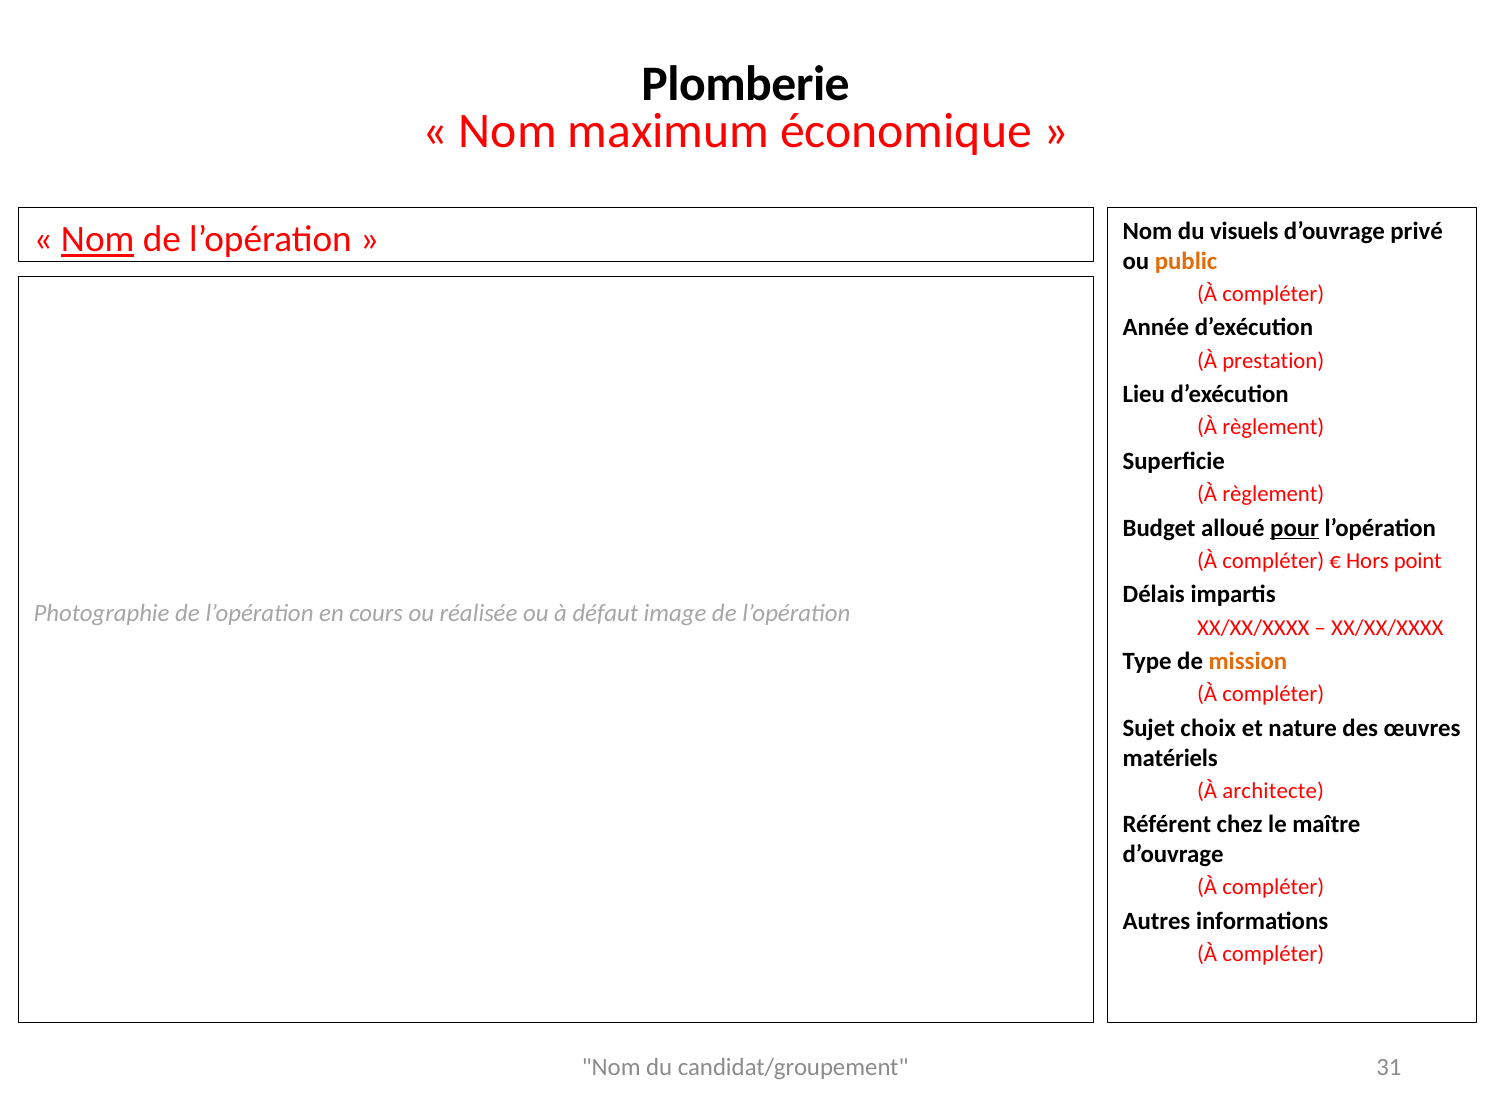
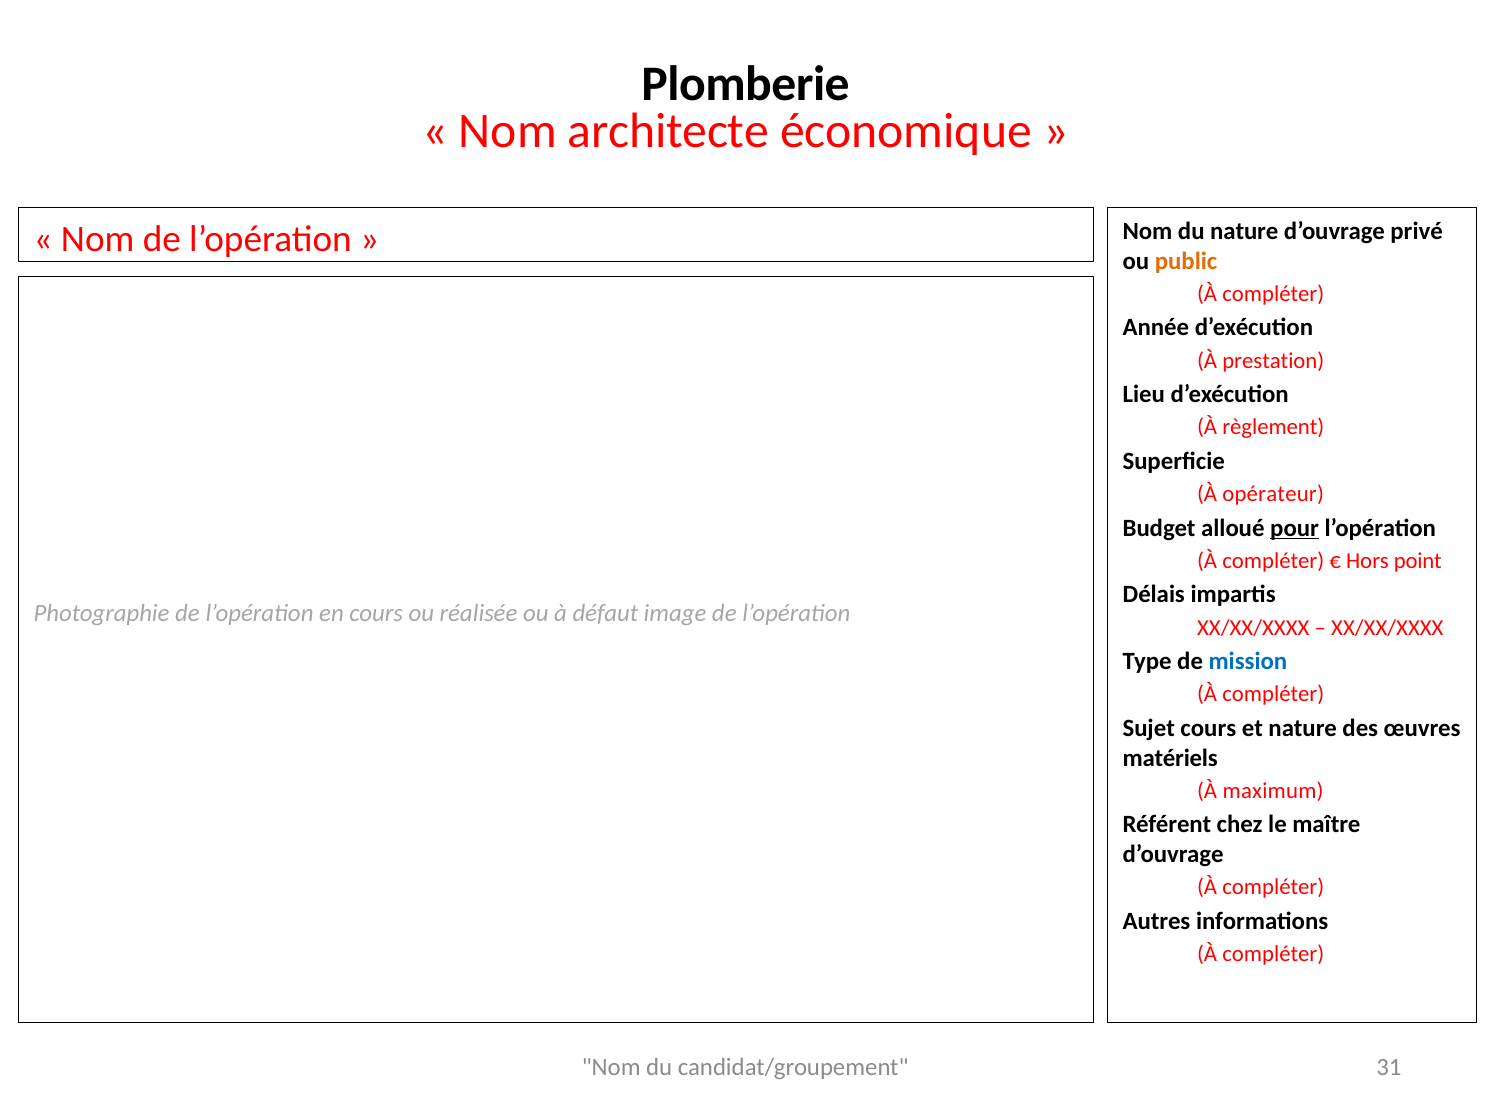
maximum: maximum -> architecte (668, 131)
du visuels: visuels -> nature (1244, 231)
Nom underline: present -> none (98, 240)
règlement: règlement -> opérateur (1273, 494)
mission colour: orange -> blue (1248, 662)
Sujet choix: choix -> cours (1208, 728)
architecte: architecte -> maximum (1273, 791)
